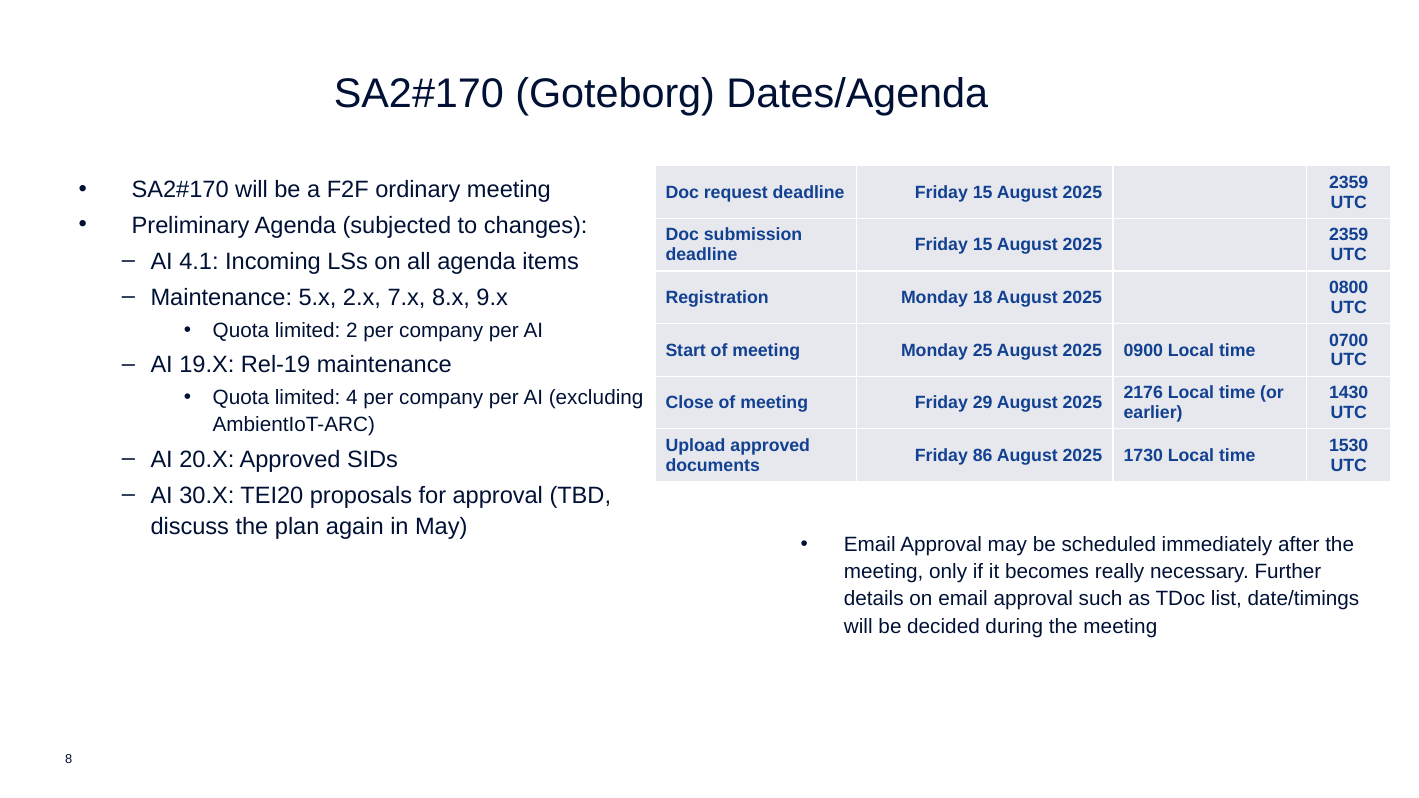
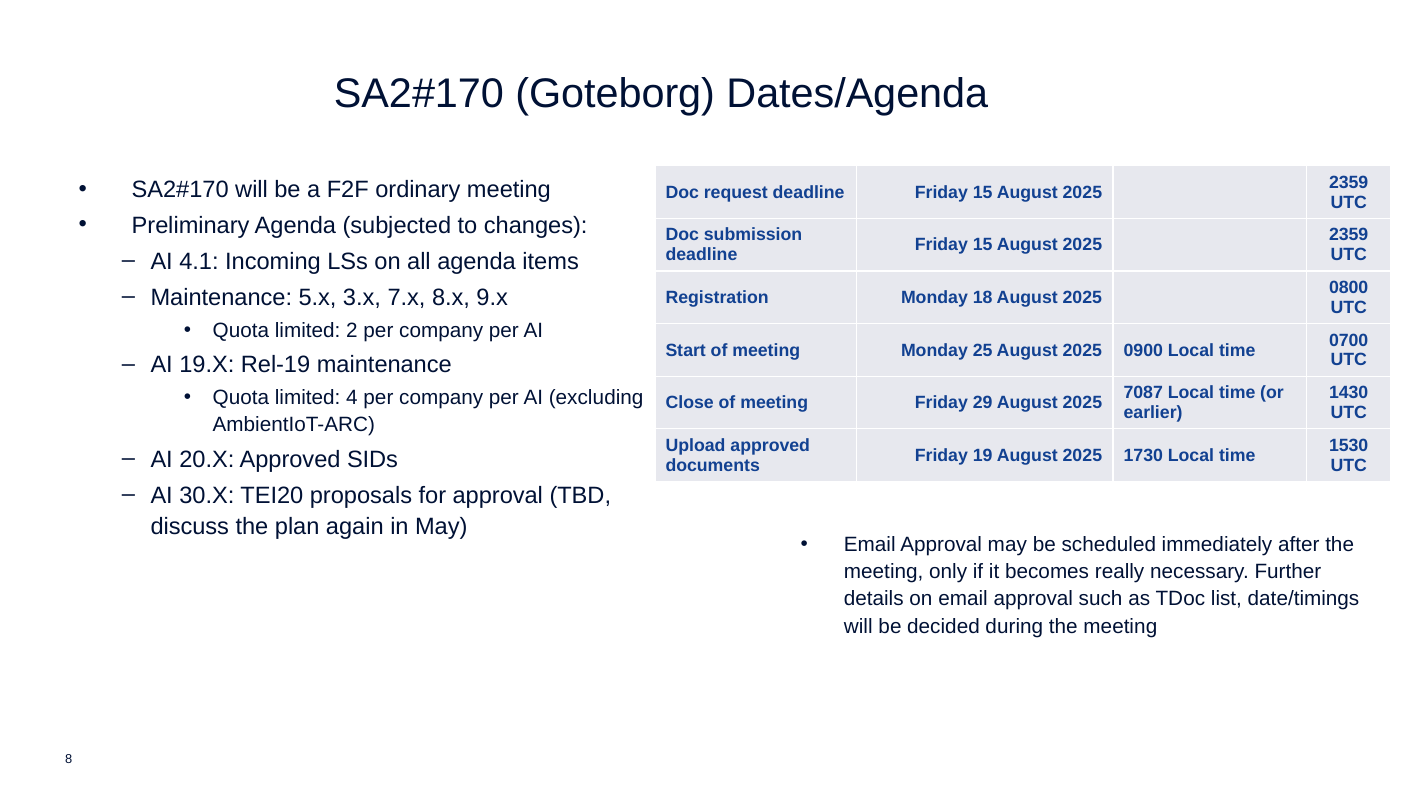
2.x: 2.x -> 3.x (362, 297)
2176: 2176 -> 7087 (1143, 393)
86: 86 -> 19 (983, 456)
